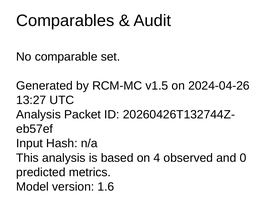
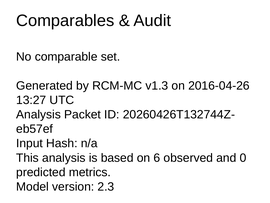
v1.5: v1.5 -> v1.3 (157, 85)
2024-04-26: 2024-04-26 -> 2016-04-26 (219, 85)
4: 4 -> 6 (157, 157)
1.6: 1.6 -> 2.3 (106, 186)
